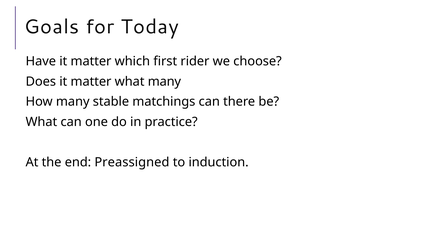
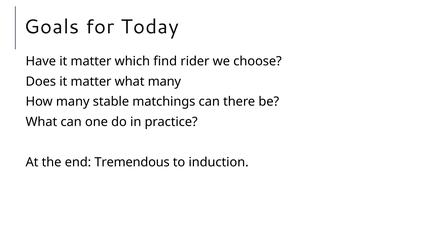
first: first -> find (165, 61)
Preassigned: Preassigned -> Tremendous (132, 162)
